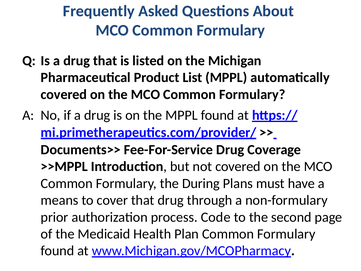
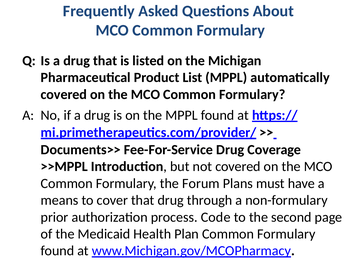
During: During -> Forum (201, 183)
